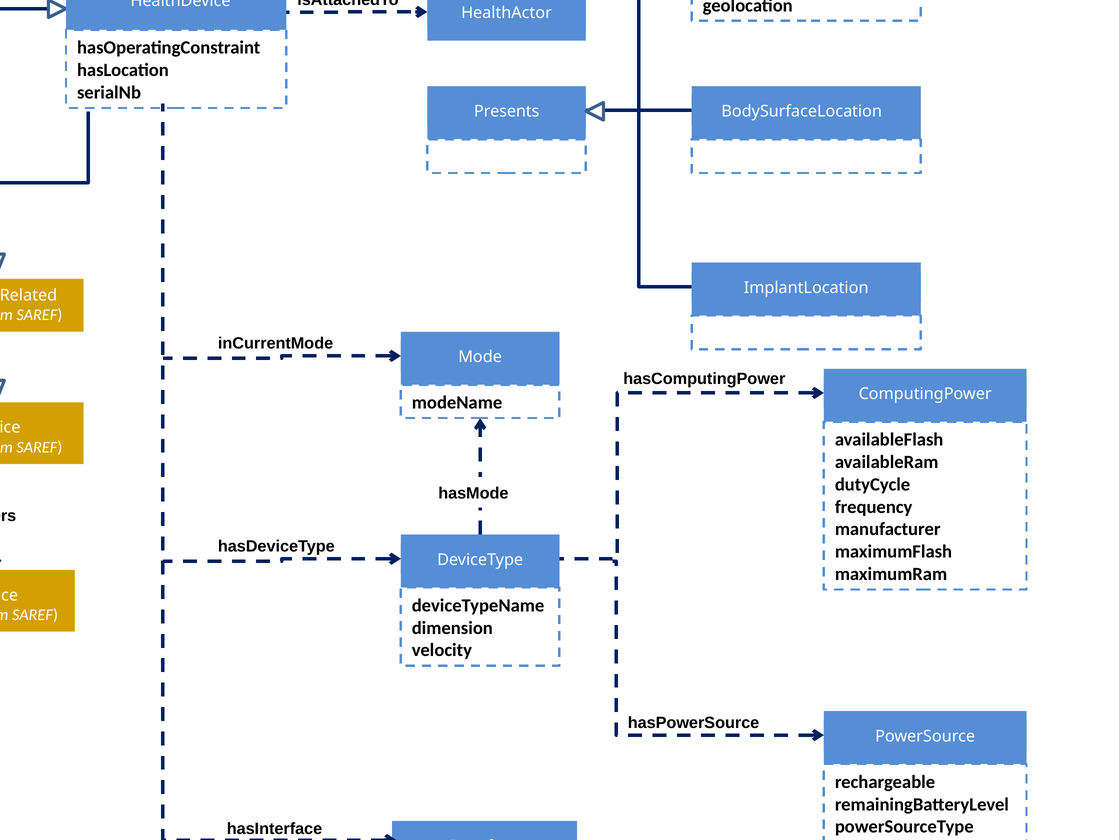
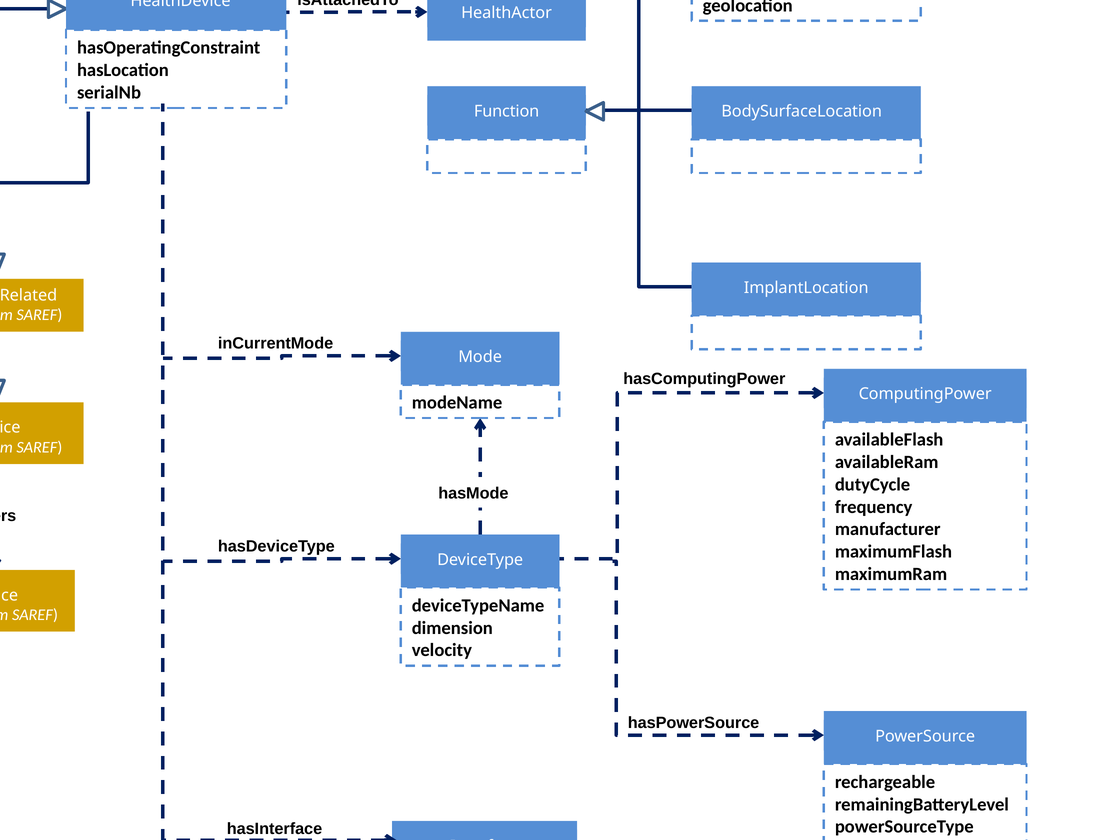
Presents: Presents -> Function (507, 111)
